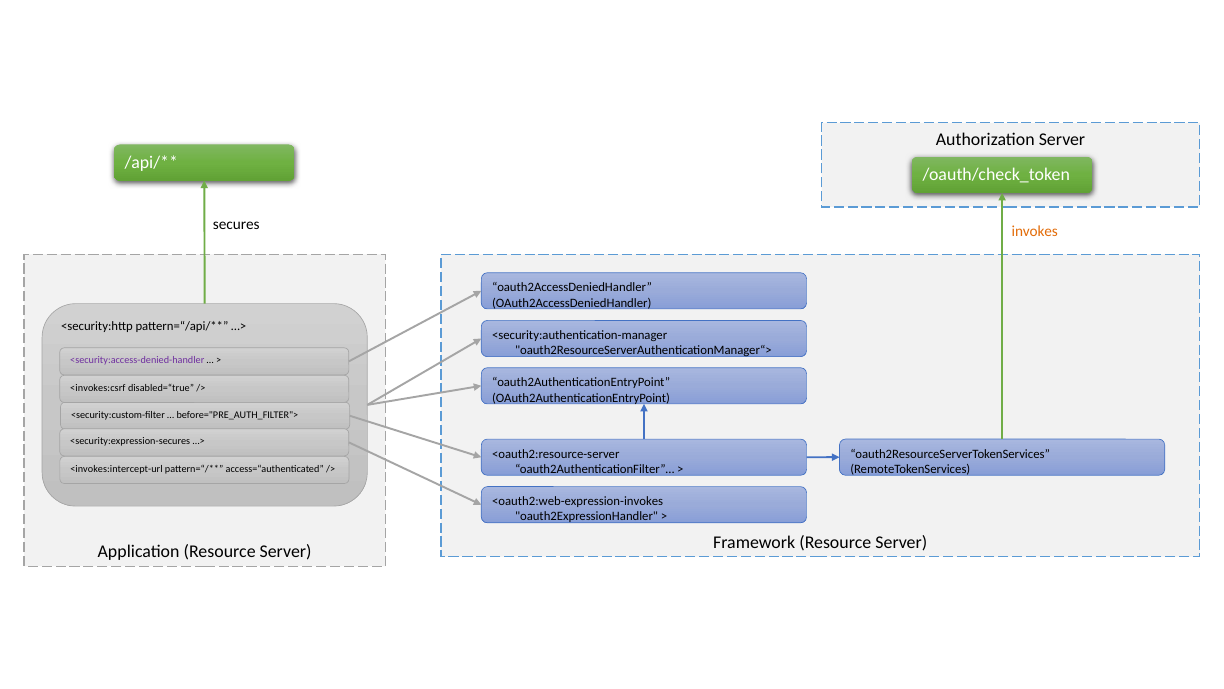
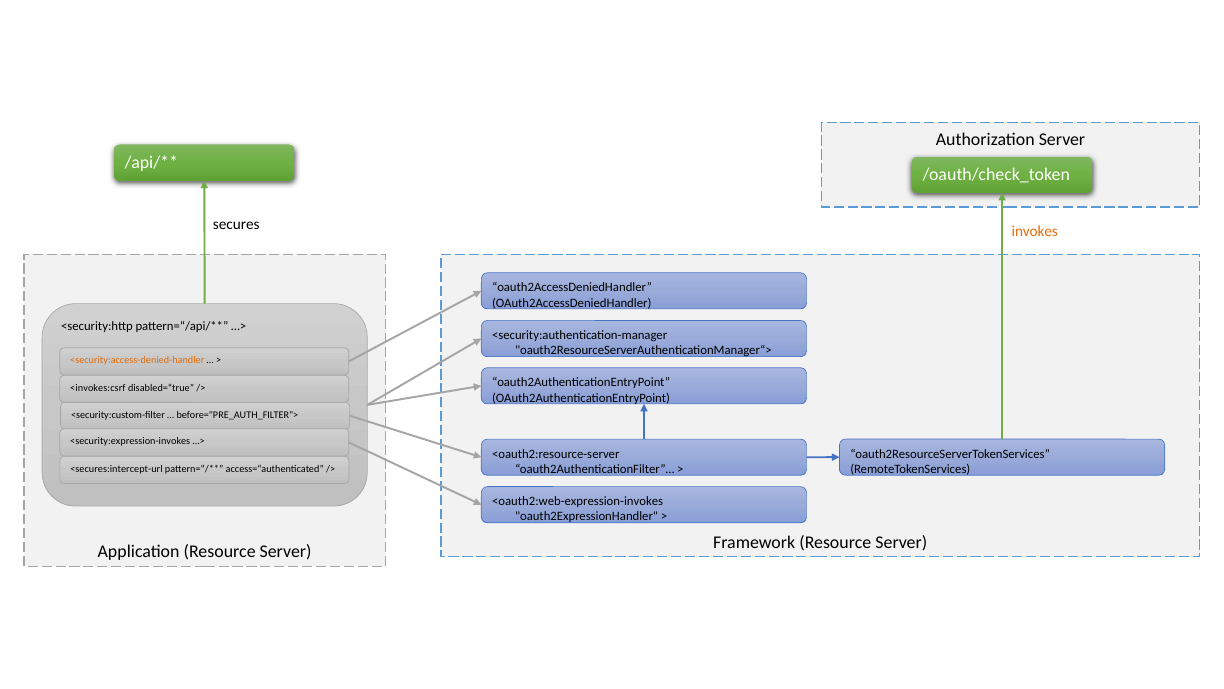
<security:access-denied-handler colour: purple -> orange (137, 360)
<security:expression-secures: <security:expression-secures -> <security:expression-invokes (130, 441)
<invokes:intercept-url: <invokes:intercept-url -> <secures:intercept-url (116, 469)
